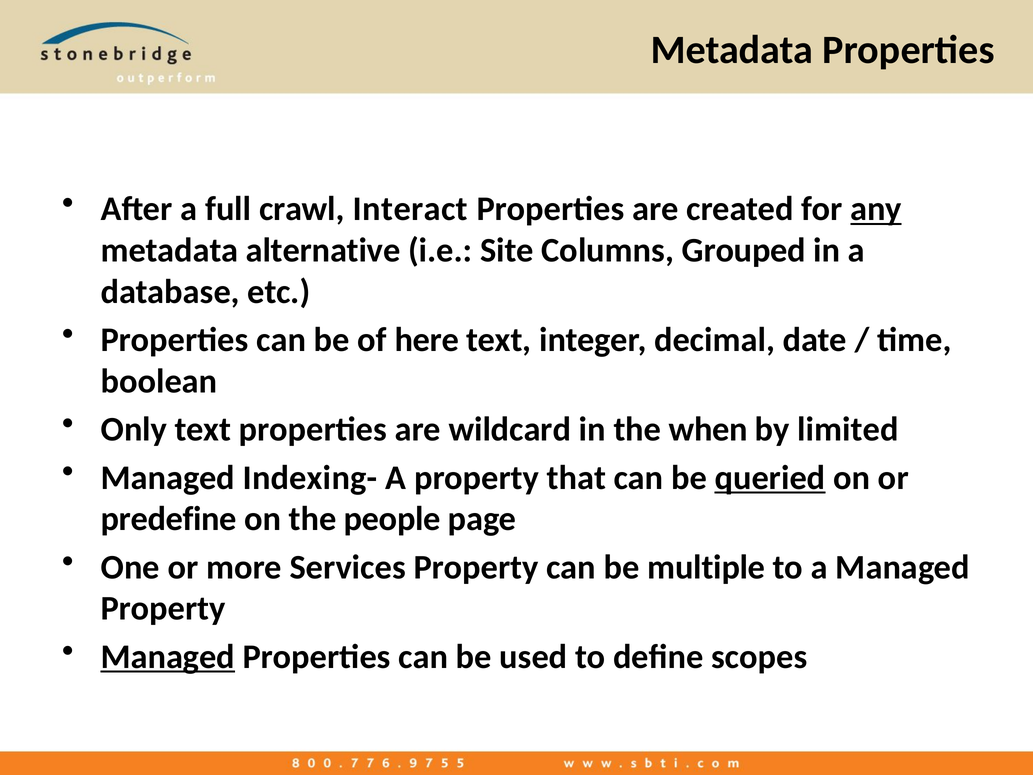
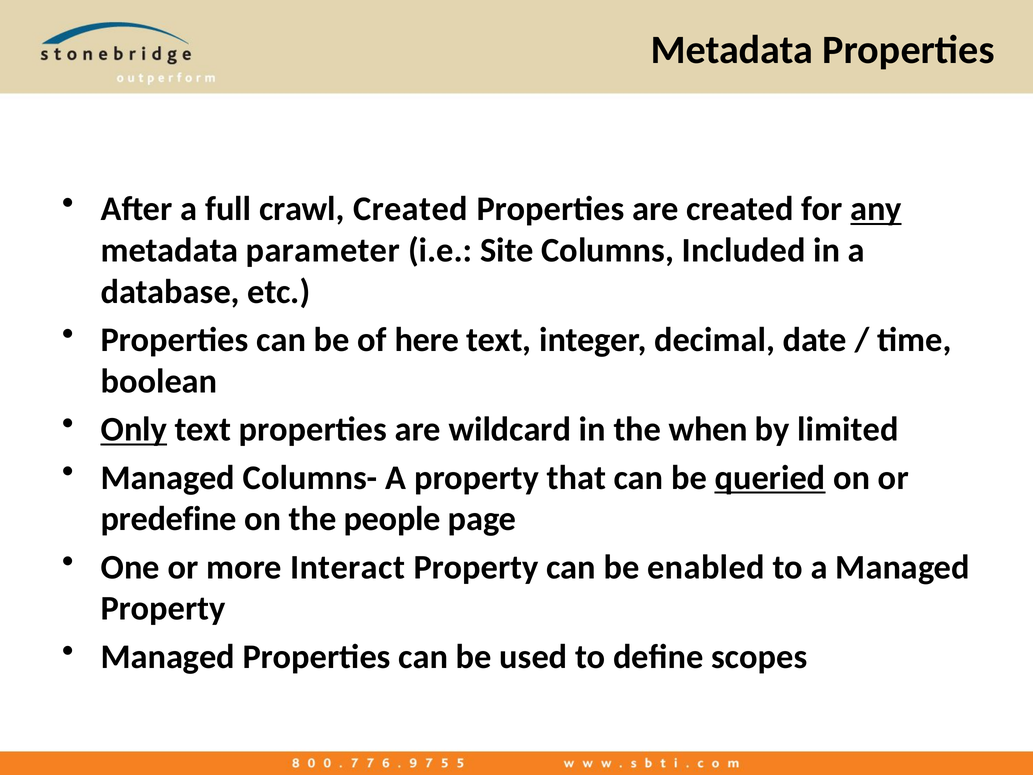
crawl Interact: Interact -> Created (410, 209)
alternative: alternative -> parameter (323, 250)
Grouped: Grouped -> Included (744, 250)
Only underline: none -> present (134, 429)
Indexing-: Indexing- -> Columns- (310, 478)
Services: Services -> Interact (348, 567)
multiple: multiple -> enabled (706, 567)
Managed underline: present -> none (168, 657)
